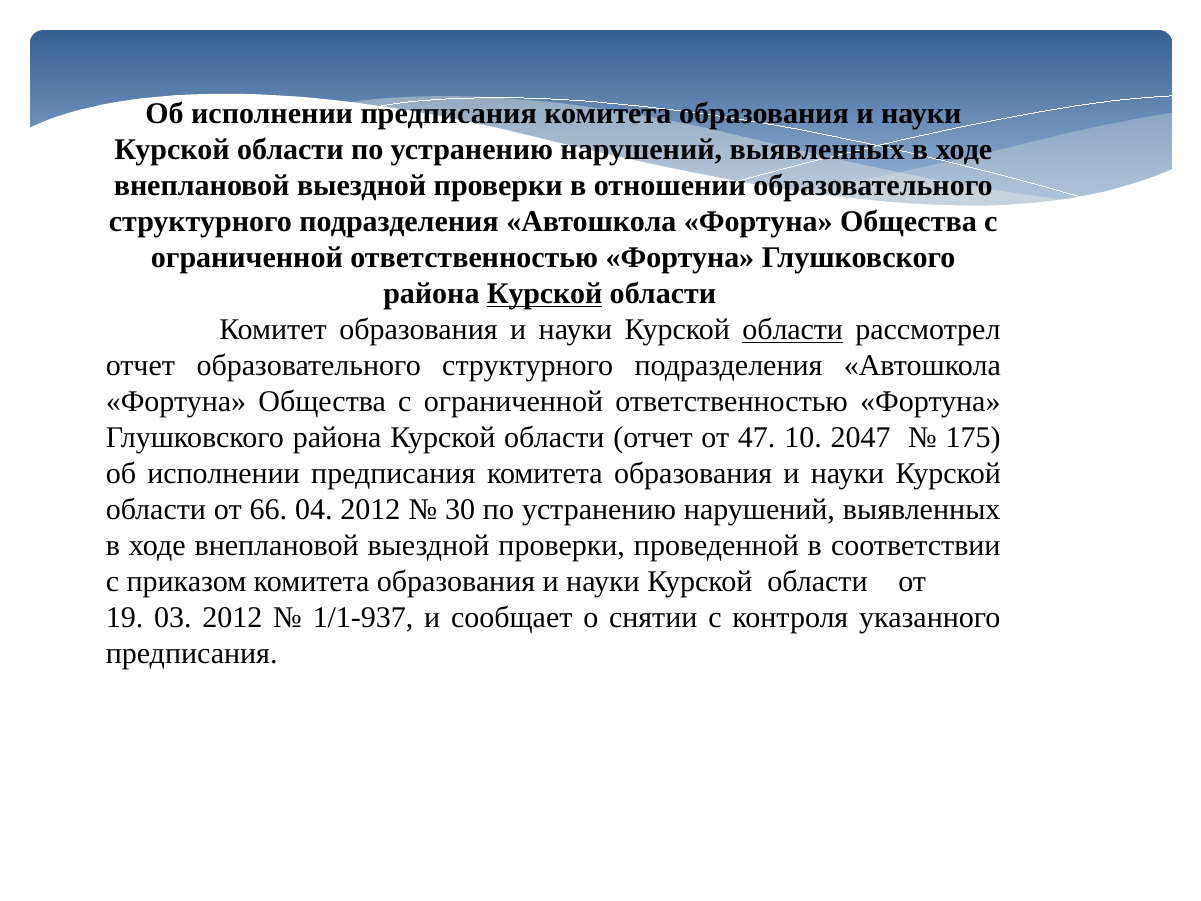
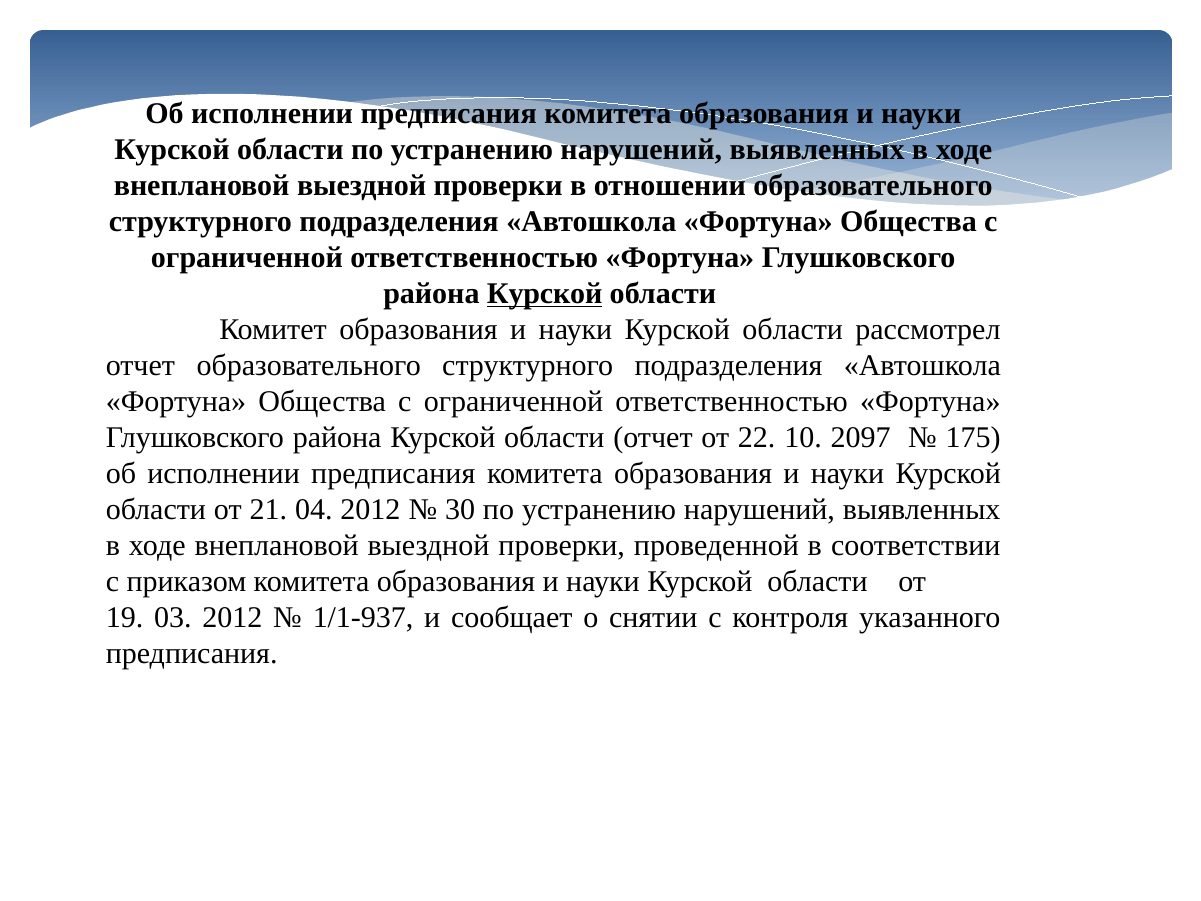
области underline: present -> none (793, 330)
47: 47 -> 22 (757, 438)
2047: 2047 -> 2097 (861, 438)
66: 66 -> 21 (268, 510)
